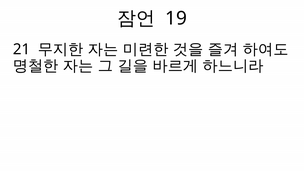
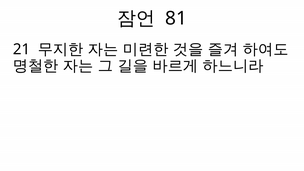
19: 19 -> 81 (176, 18)
